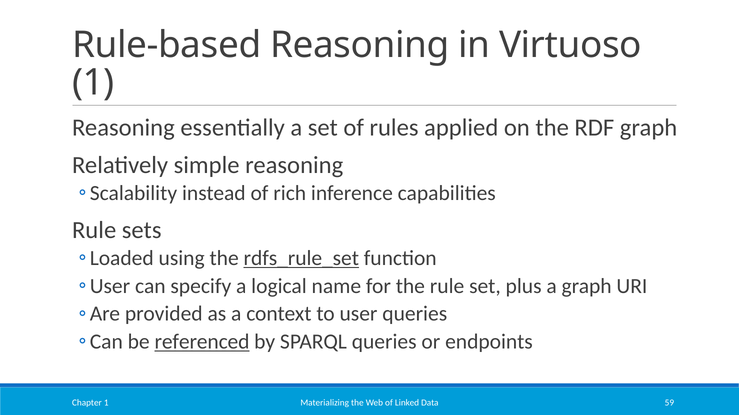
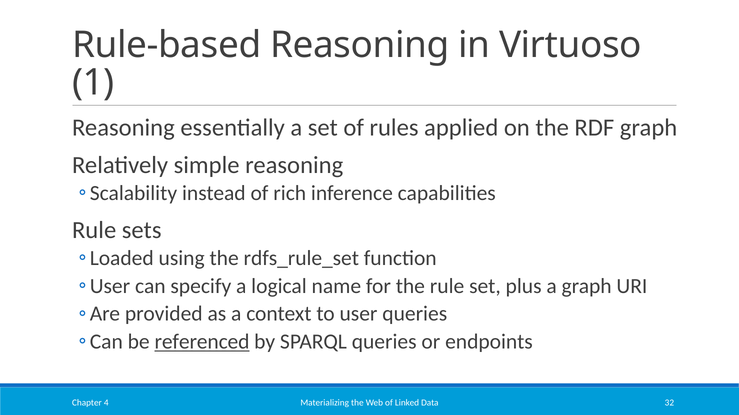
rdfs_rule_set underline: present -> none (301, 259)
59: 59 -> 32 (669, 403)
Chapter 1: 1 -> 4 (106, 403)
